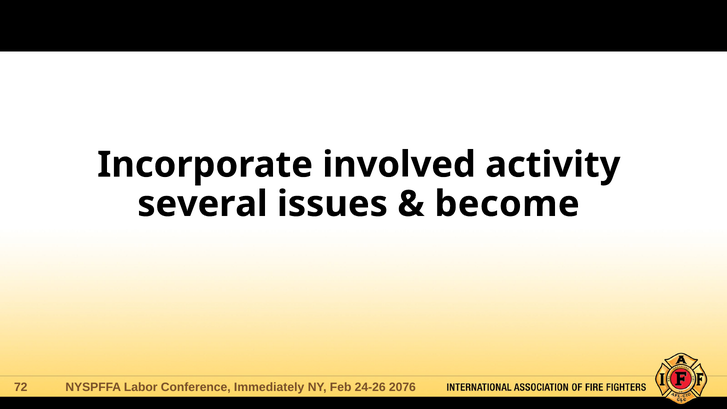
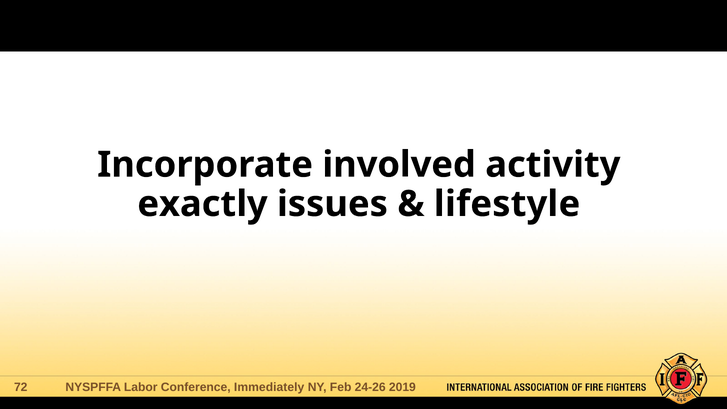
several: several -> exactly (202, 204)
become: become -> lifestyle (507, 204)
2076: 2076 -> 2019 (402, 387)
